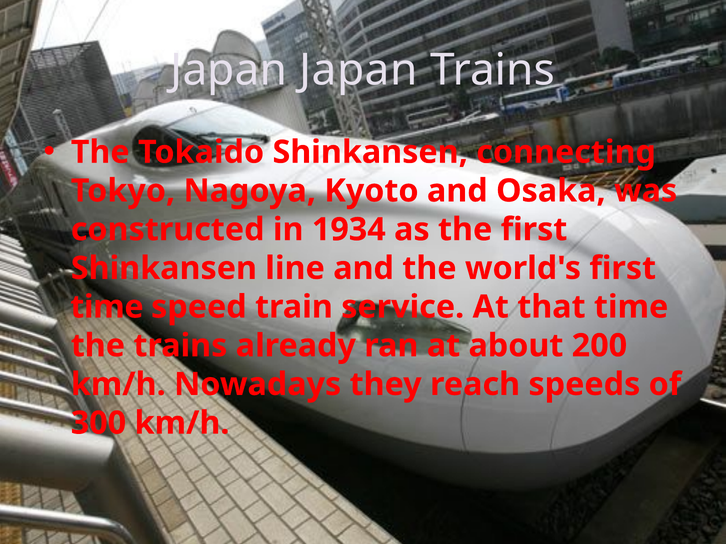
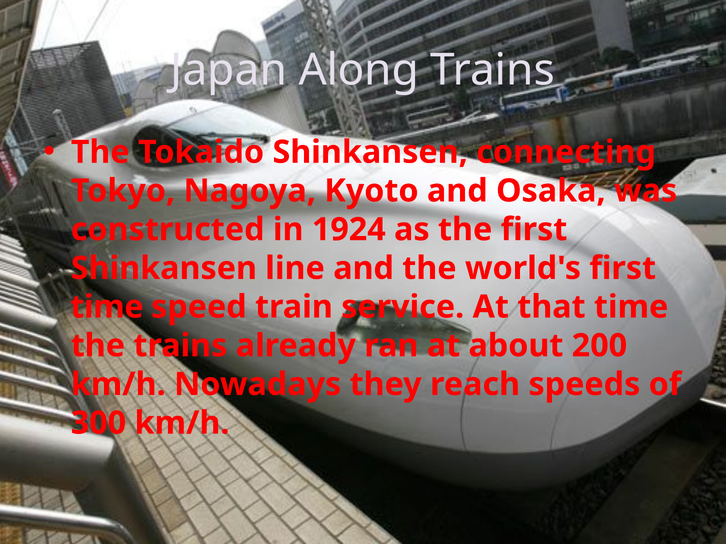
Japan Japan: Japan -> Along (359, 70)
1934: 1934 -> 1924 (349, 230)
